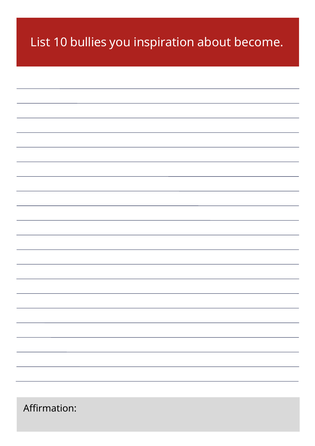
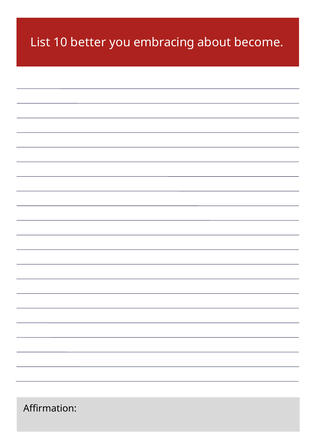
bullies: bullies -> better (88, 42)
inspiration: inspiration -> embracing (164, 42)
